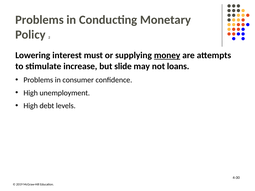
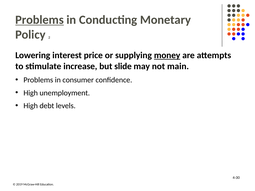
Problems underline: none -> present (40, 20)
must: must -> price (93, 55)
loans: loans -> main (178, 66)
